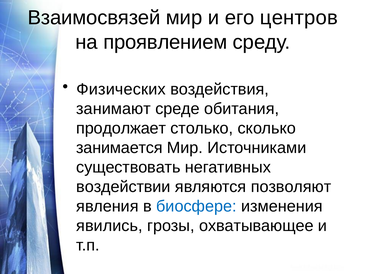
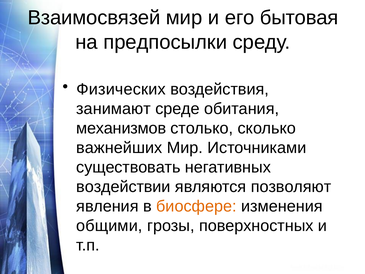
центров: центров -> бытовая (299, 18)
проявлением: проявлением -> предпосылки (165, 42)
продолжает: продолжает -> механизмов (121, 128)
занимается: занимается -> важнейших (119, 148)
биосфере colour: blue -> orange (196, 206)
явились: явились -> общими (109, 226)
охватывающее: охватывающее -> поверхностных (256, 226)
